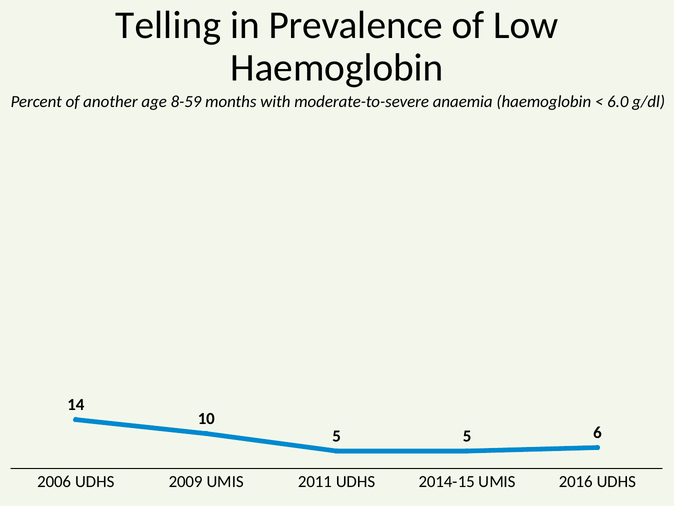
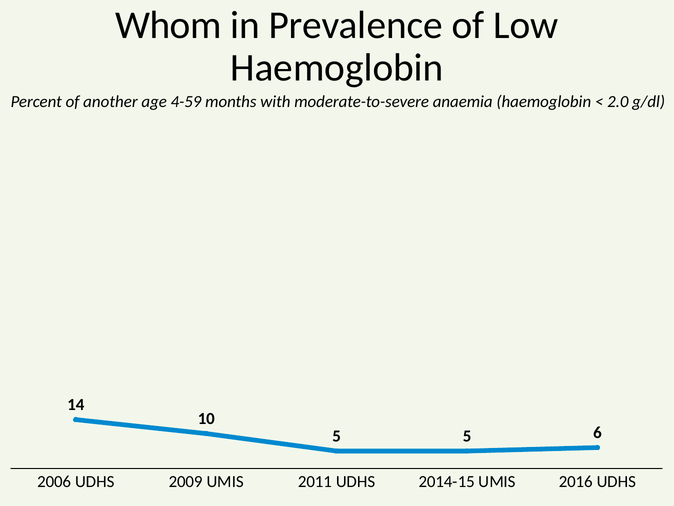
Telling: Telling -> Whom (168, 25)
8-59: 8-59 -> 4-59 (186, 102)
6.0: 6.0 -> 2.0 (618, 102)
